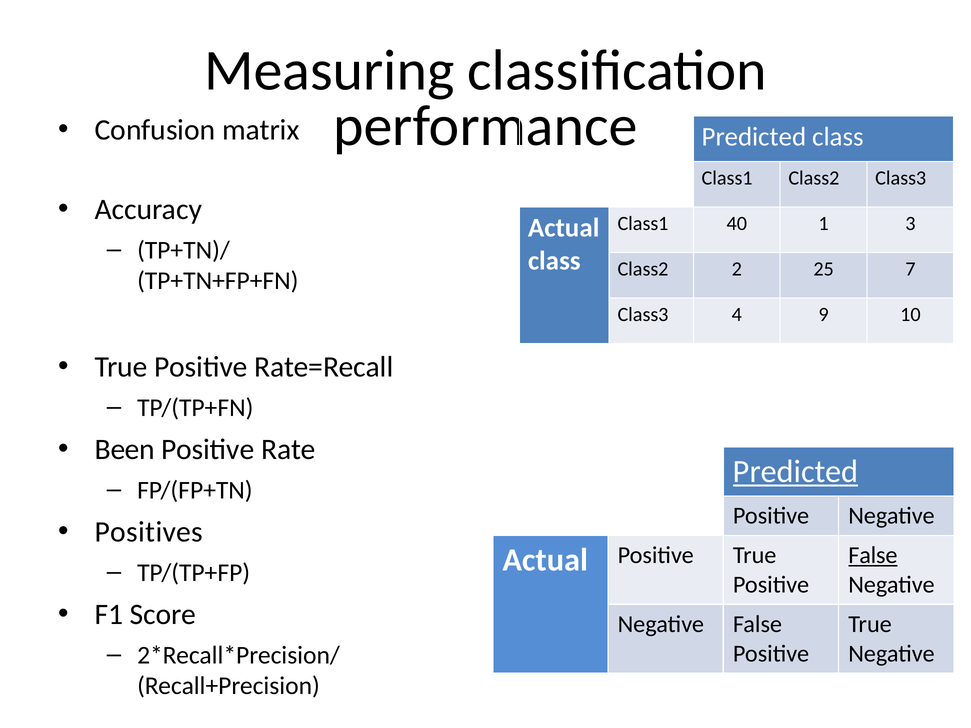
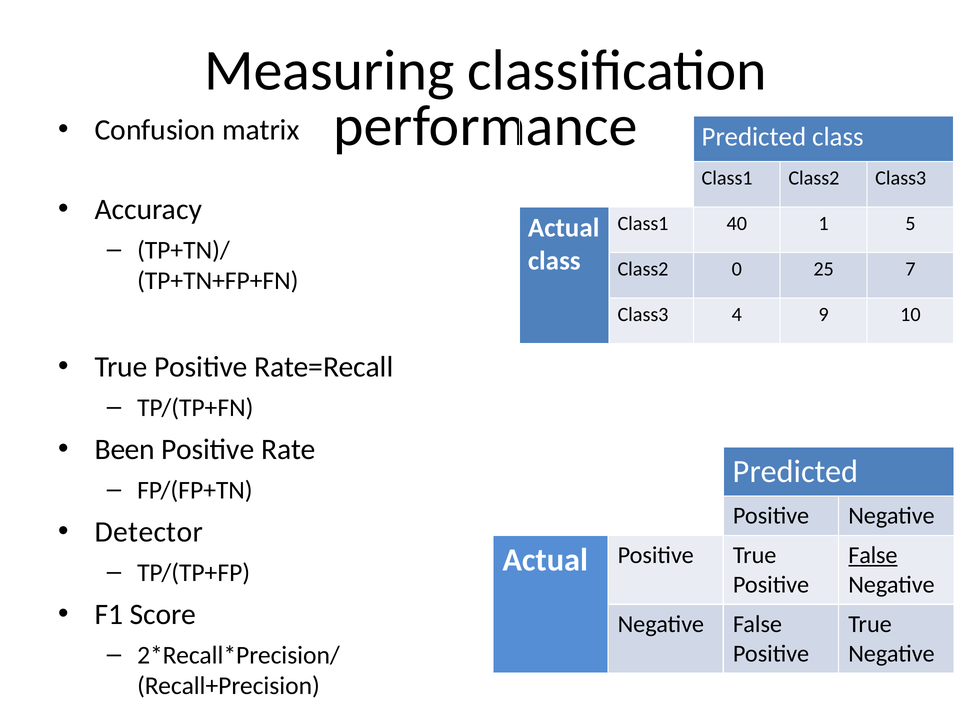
3: 3 -> 5 (910, 224)
2: 2 -> 0 (737, 269)
Predicted underline: present -> none (796, 472)
Positives: Positives -> Detector (149, 532)
